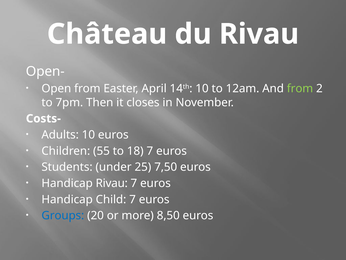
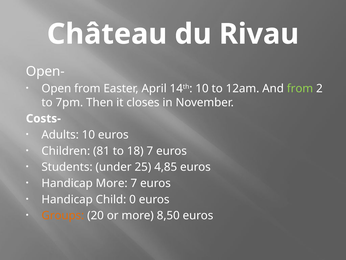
55: 55 -> 81 (101, 151)
7,50: 7,50 -> 4,85 (166, 167)
Handicap Rivau: Rivau -> More (112, 183)
Child 7: 7 -> 0 (133, 199)
Groups colour: blue -> orange (63, 215)
